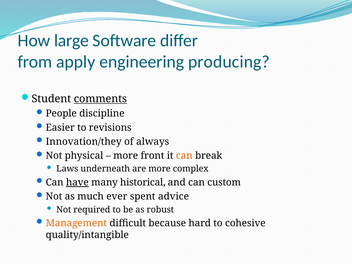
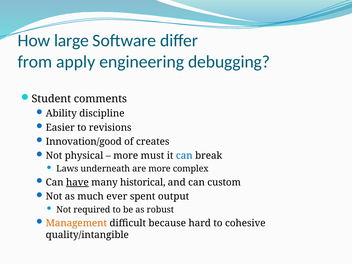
producing: producing -> debugging (229, 62)
comments underline: present -> none (100, 99)
People: People -> Ability (61, 113)
Innovation/they: Innovation/they -> Innovation/good (84, 142)
always: always -> creates (153, 142)
front: front -> must (152, 156)
can colour: orange -> blue (184, 156)
advice: advice -> output (174, 196)
